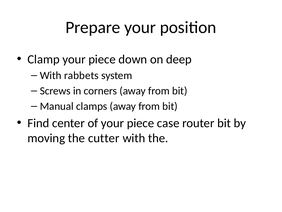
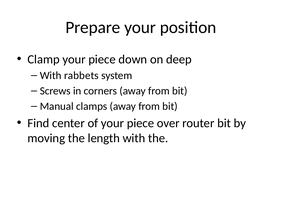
case: case -> over (168, 123)
cutter: cutter -> length (104, 138)
